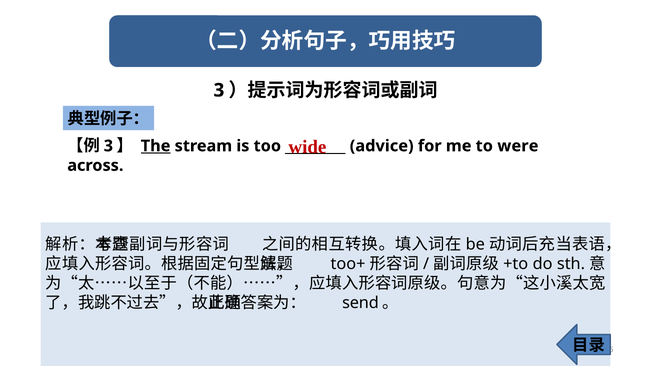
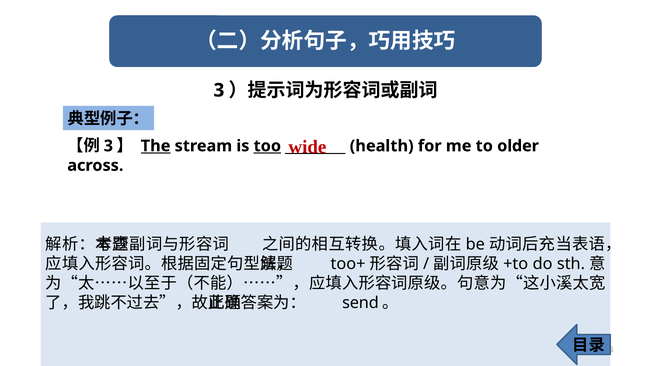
too underline: none -> present (267, 146)
advice: advice -> health (382, 146)
were: were -> older (518, 146)
